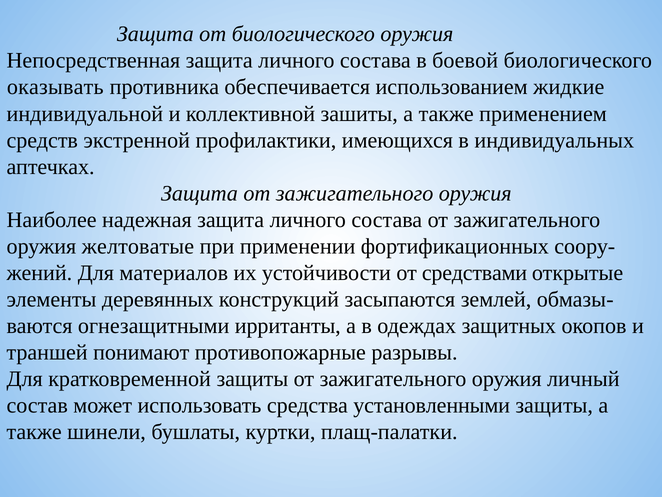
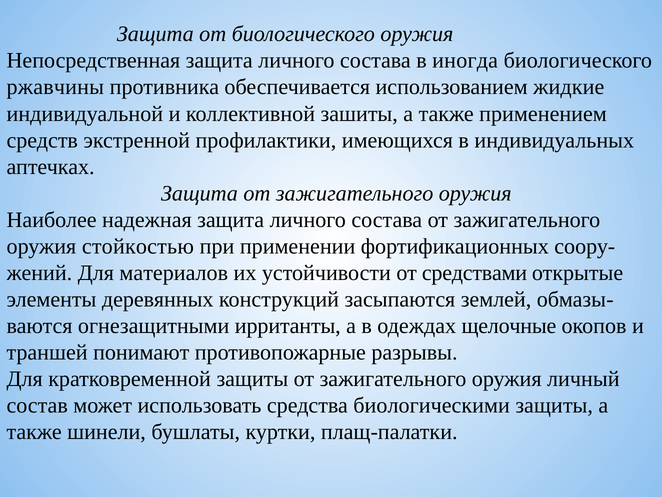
боевой: боевой -> иногда (465, 61)
оказывать: оказывать -> ржавчины (55, 87)
желтоватые: желтоватые -> стойкостью (138, 246)
защитных: защитных -> щелочные (509, 325)
установленными: установленными -> биологическими (432, 405)
